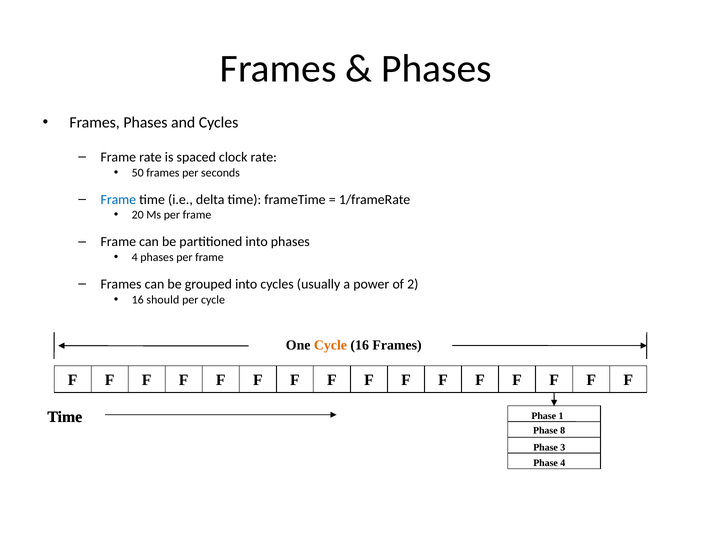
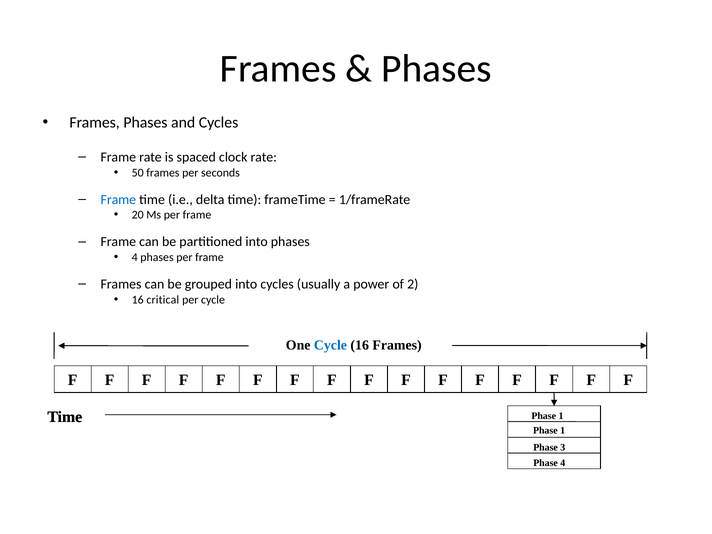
should: should -> critical (163, 300)
Cycle colour: orange -> blue (330, 345)
8: 8 -> 1 (563, 430)
